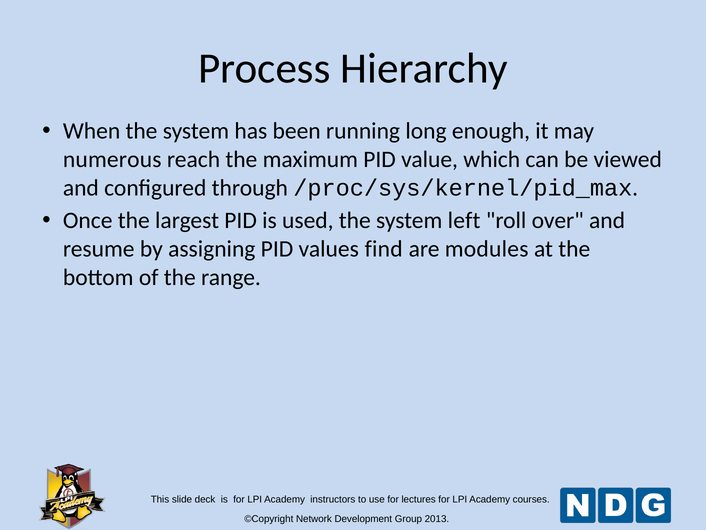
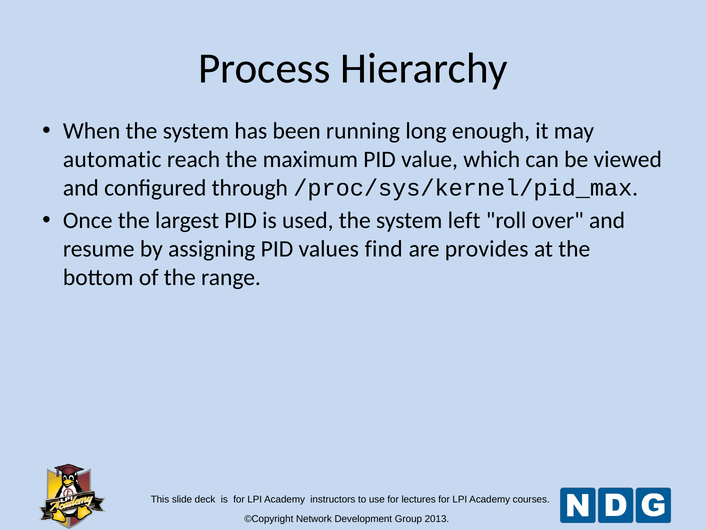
numerous: numerous -> automatic (112, 159)
modules: modules -> provides (487, 249)
